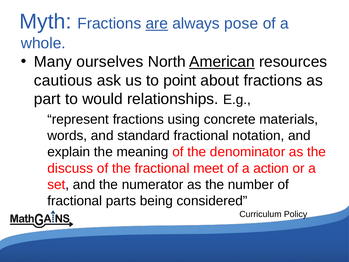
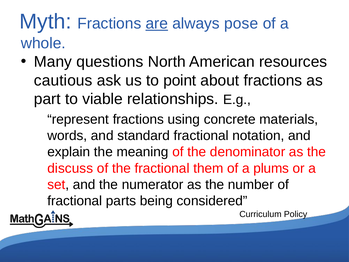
ourselves: ourselves -> questions (110, 62)
American underline: present -> none (222, 62)
would: would -> viable (103, 99)
meet: meet -> them (208, 168)
action: action -> plums (271, 168)
